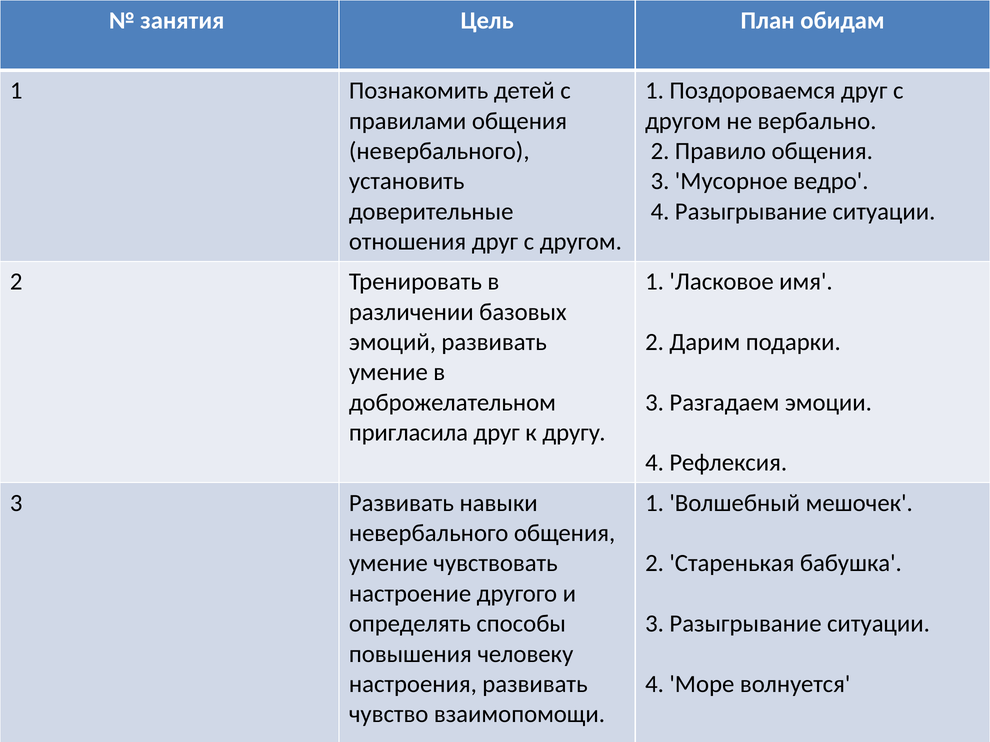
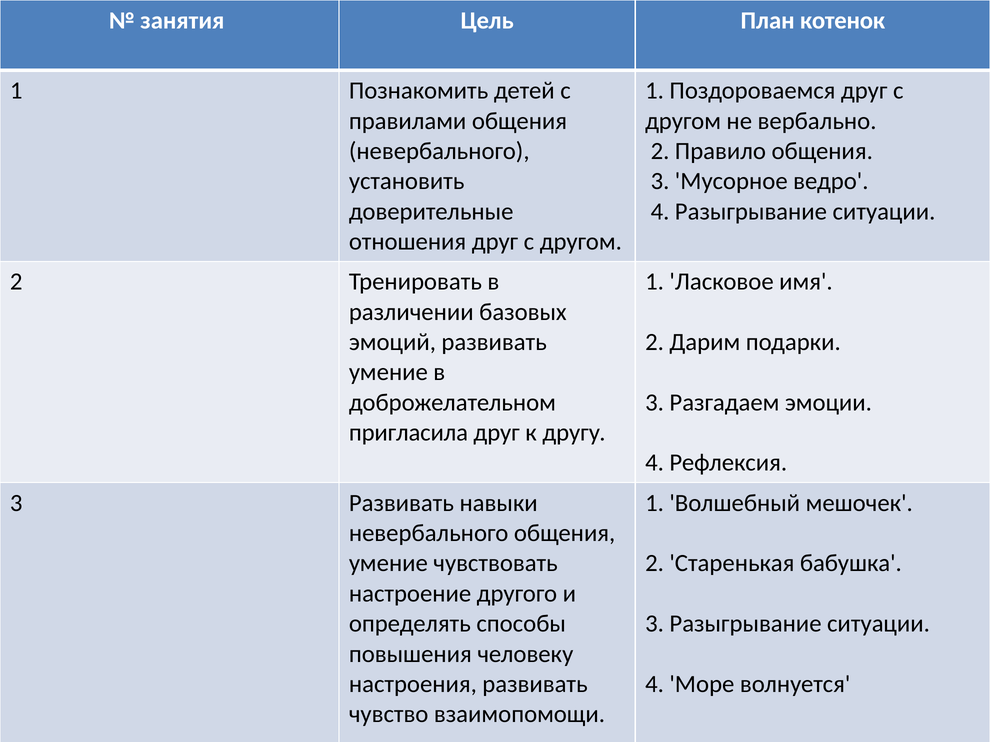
обидам: обидам -> котенок (843, 20)
